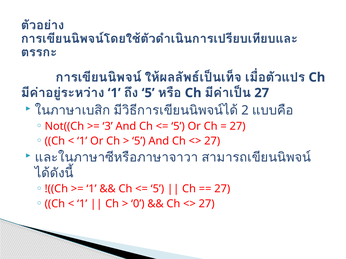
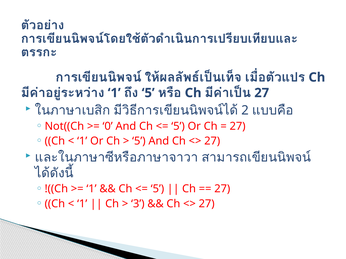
3: 3 -> 0 (108, 126)
0: 0 -> 3 (138, 204)
